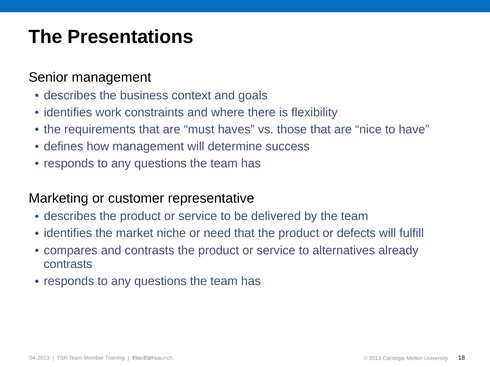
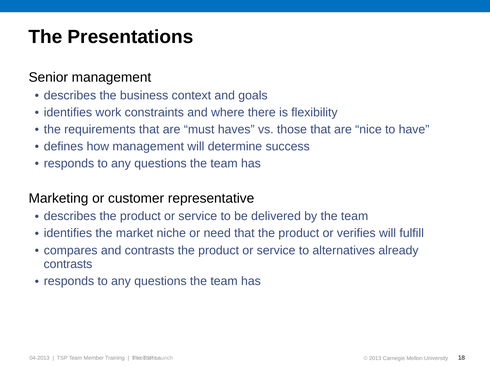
defects: defects -> verifies (356, 234)
